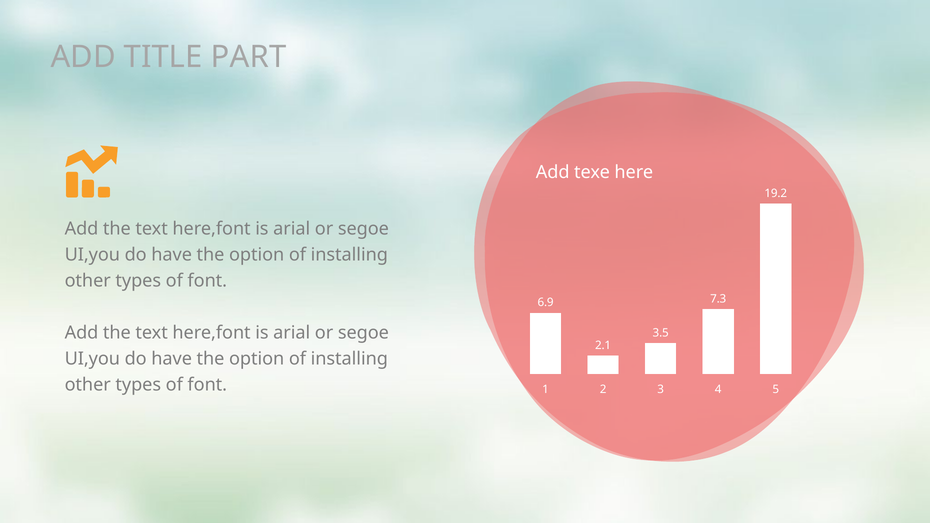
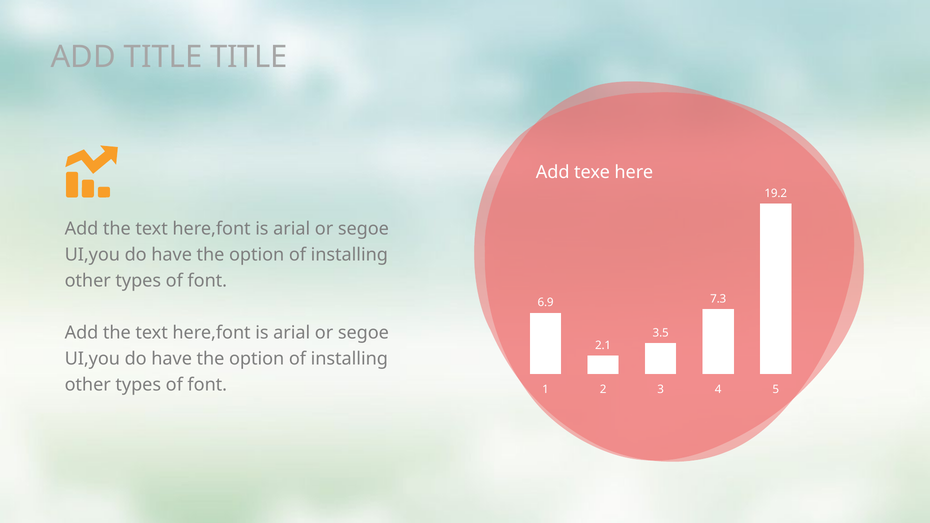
TITLE PART: PART -> TITLE (249, 57)
